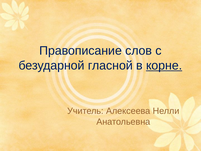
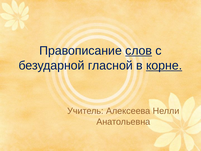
слов underline: none -> present (139, 51)
